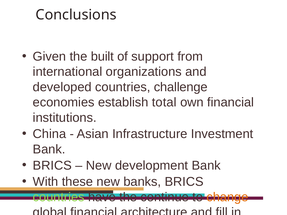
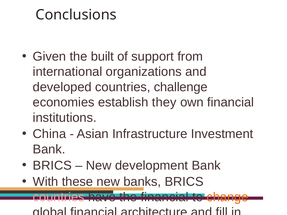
total: total -> they (164, 102)
countries colour: light green -> pink (59, 197)
the continue: continue -> financial (165, 197)
